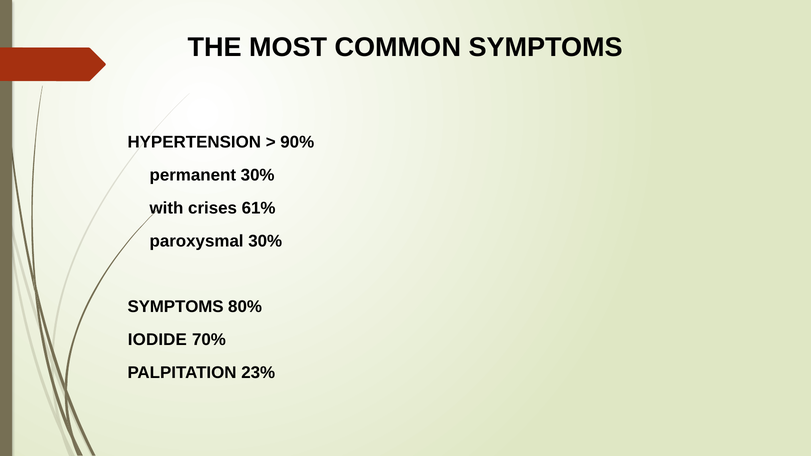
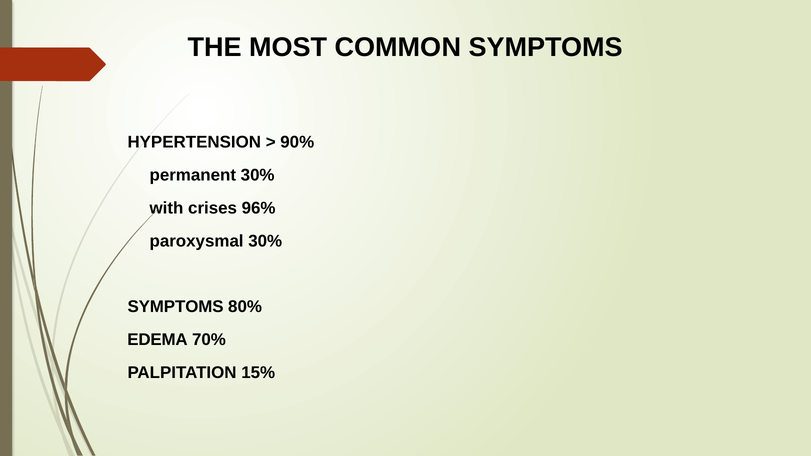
61%: 61% -> 96% (259, 208)
IODIDE: IODIDE -> EDEMA (158, 340)
23%: 23% -> 15% (258, 373)
